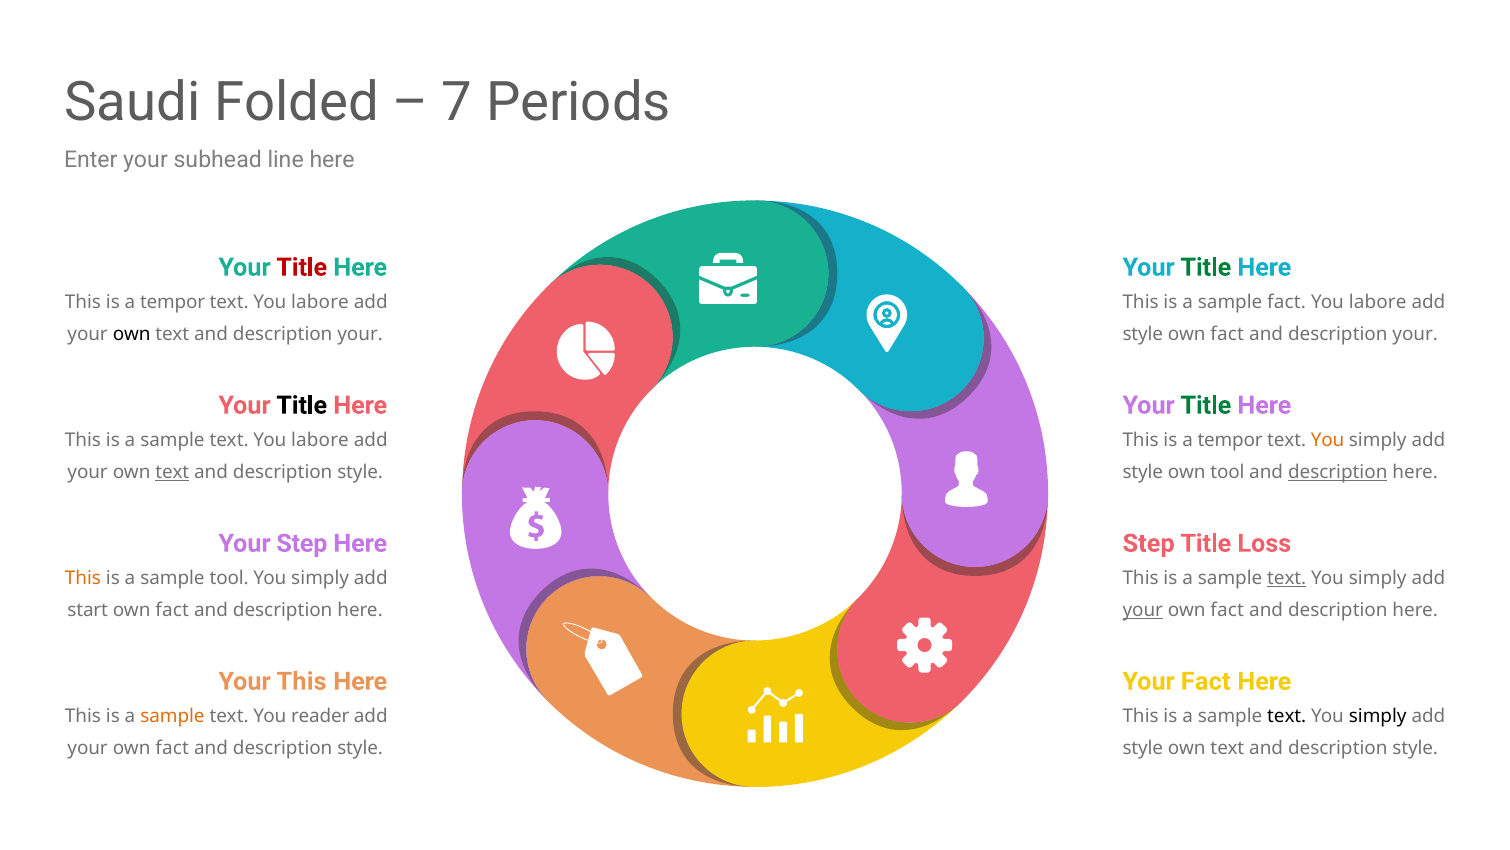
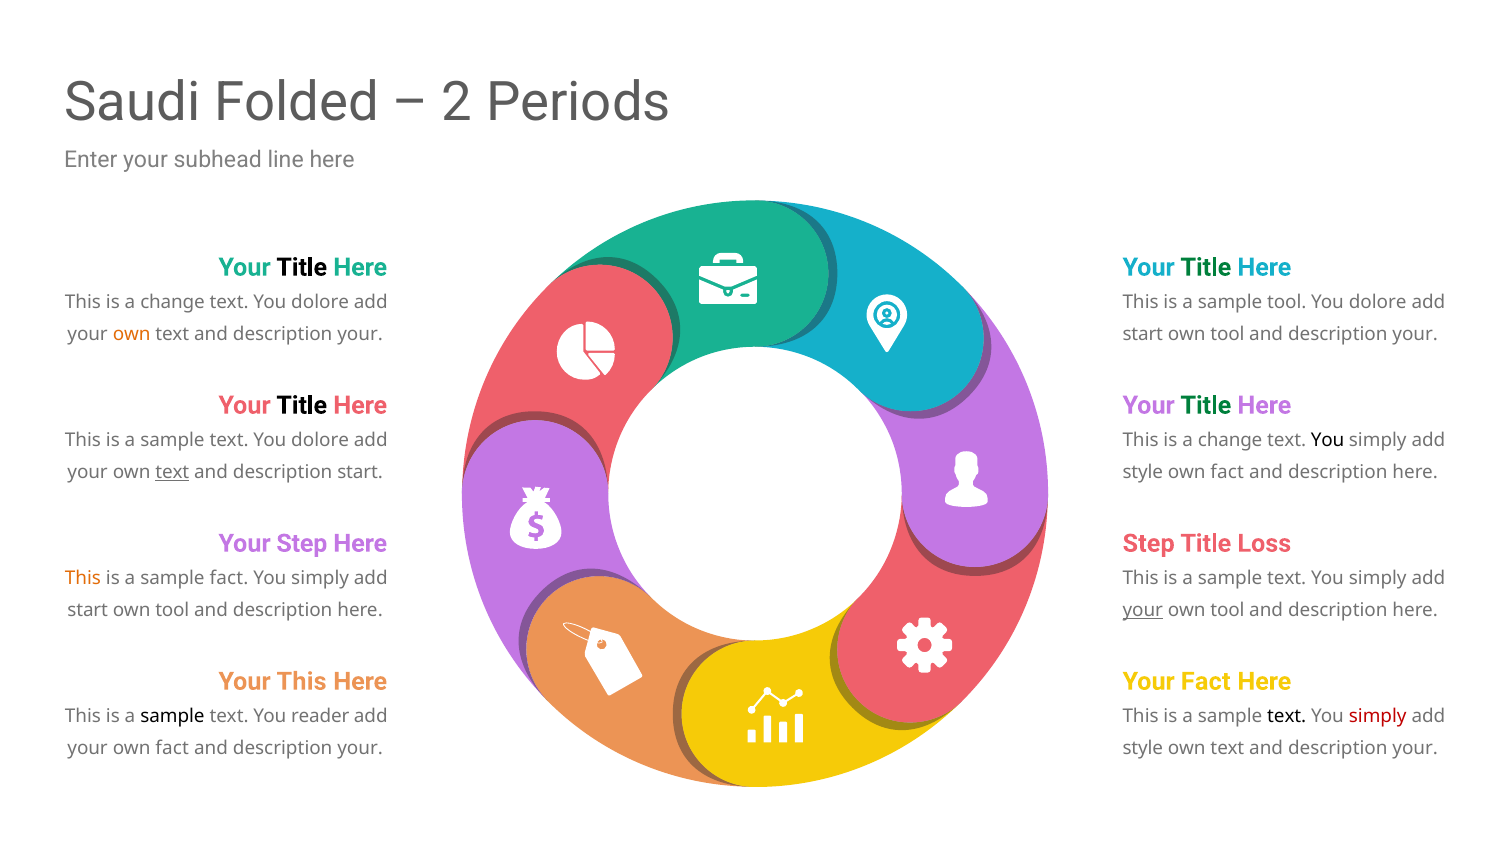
7: 7 -> 2 (457, 103)
Title colour: red -> black (302, 267)
tempor: tempor -> change (173, 302)
labore: labore -> dolore (320, 302)
sample fact: fact -> tool (1287, 302)
labore: labore -> dolore (1378, 302)
own colour: black -> orange (132, 334)
style: style -> start (1143, 334)
fact: fact -> tool (1227, 334)
sample text You labore: labore -> dolore (320, 440)
tempor: tempor -> change (1230, 440)
You colour: orange -> black (1328, 440)
style: style -> start (360, 472)
tool: tool -> fact (1227, 472)
description underline: present -> none (1338, 472)
sample tool: tool -> fact (229, 578)
text underline: present -> none (1287, 578)
fact: fact -> tool (172, 610)
fact: fact -> tool (1227, 610)
sample colour: orange -> black (172, 716)
simply colour: black -> red (1378, 716)
style: style -> your (360, 748)
style: style -> your (1415, 748)
